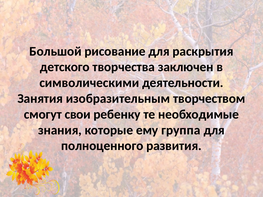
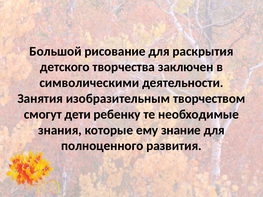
свои: свои -> дети (78, 114)
группа: группа -> знание (181, 130)
